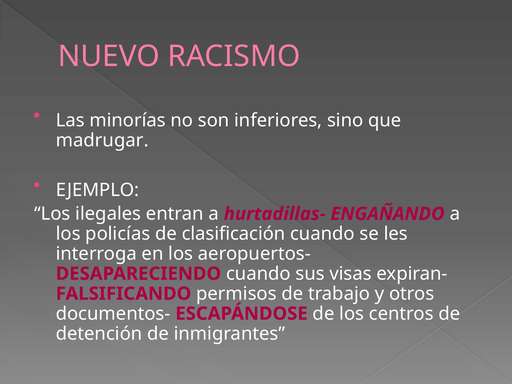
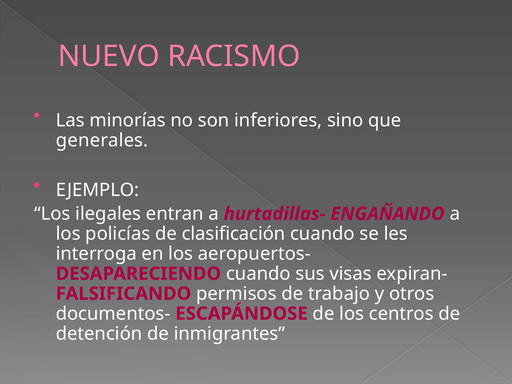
madrugar: madrugar -> generales (102, 140)
